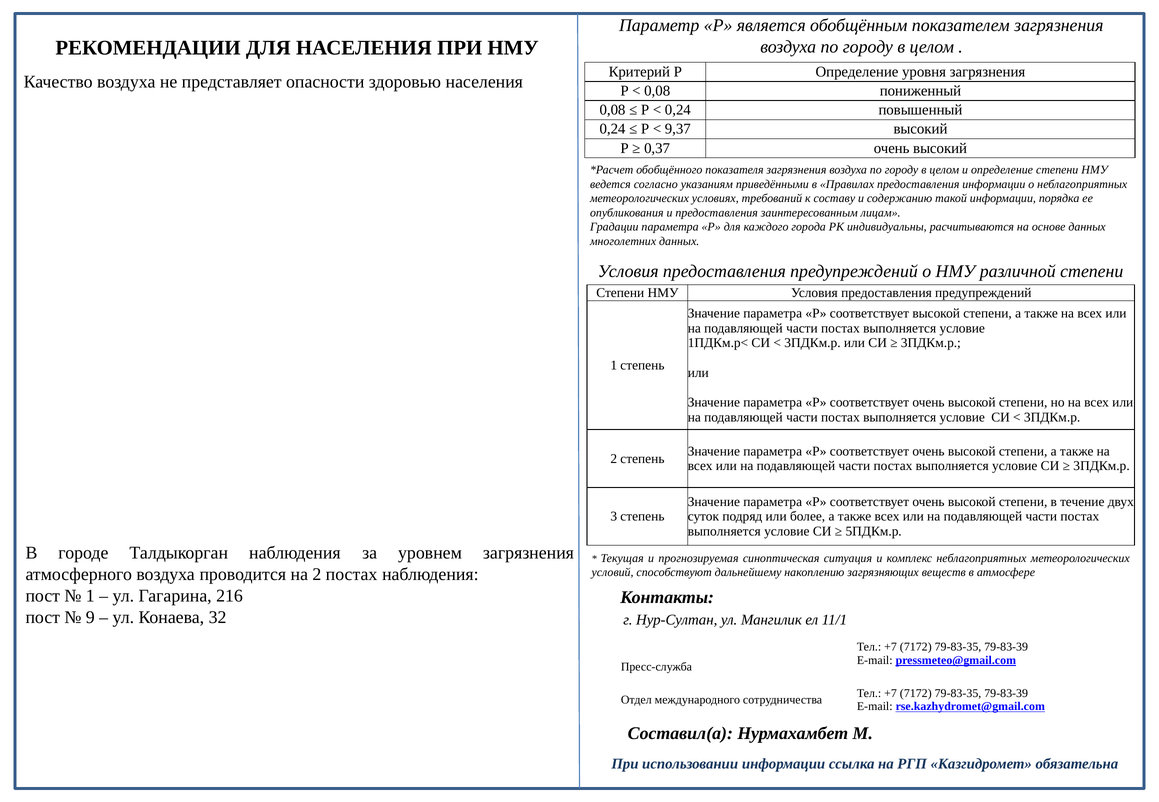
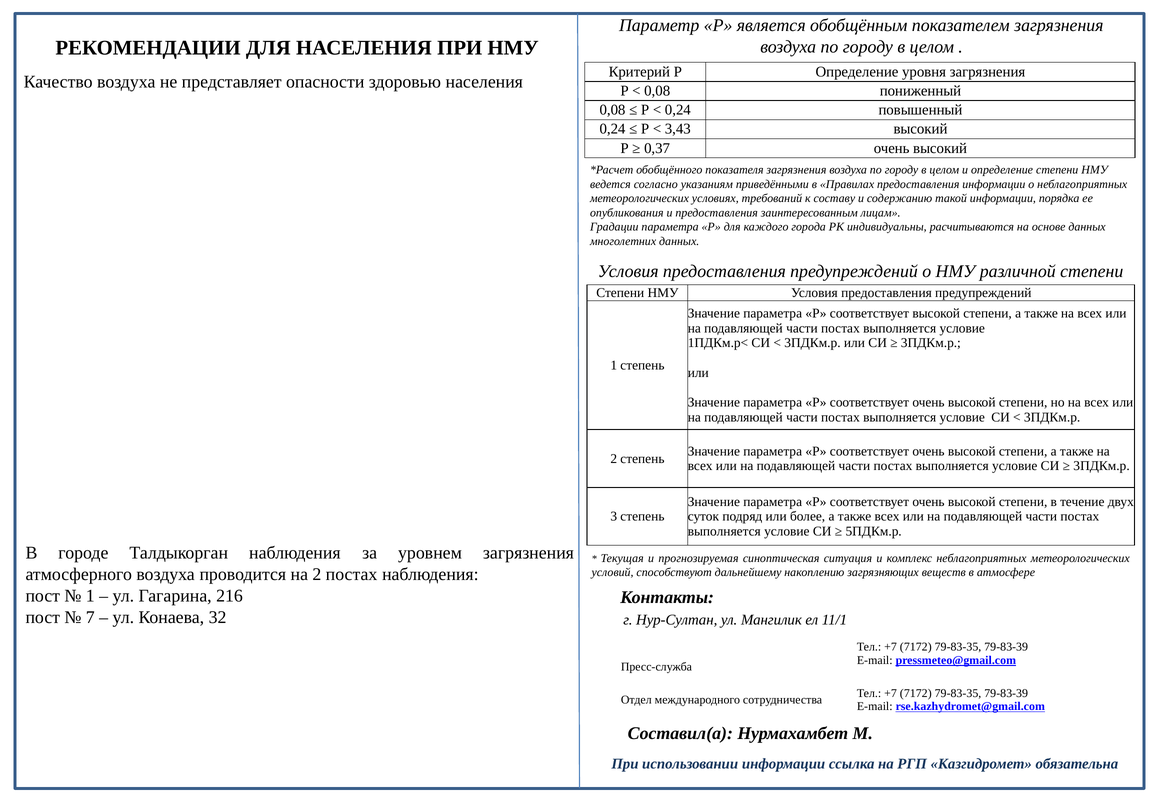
9,37: 9,37 -> 3,43 (678, 129)
9: 9 -> 7 (90, 617)
